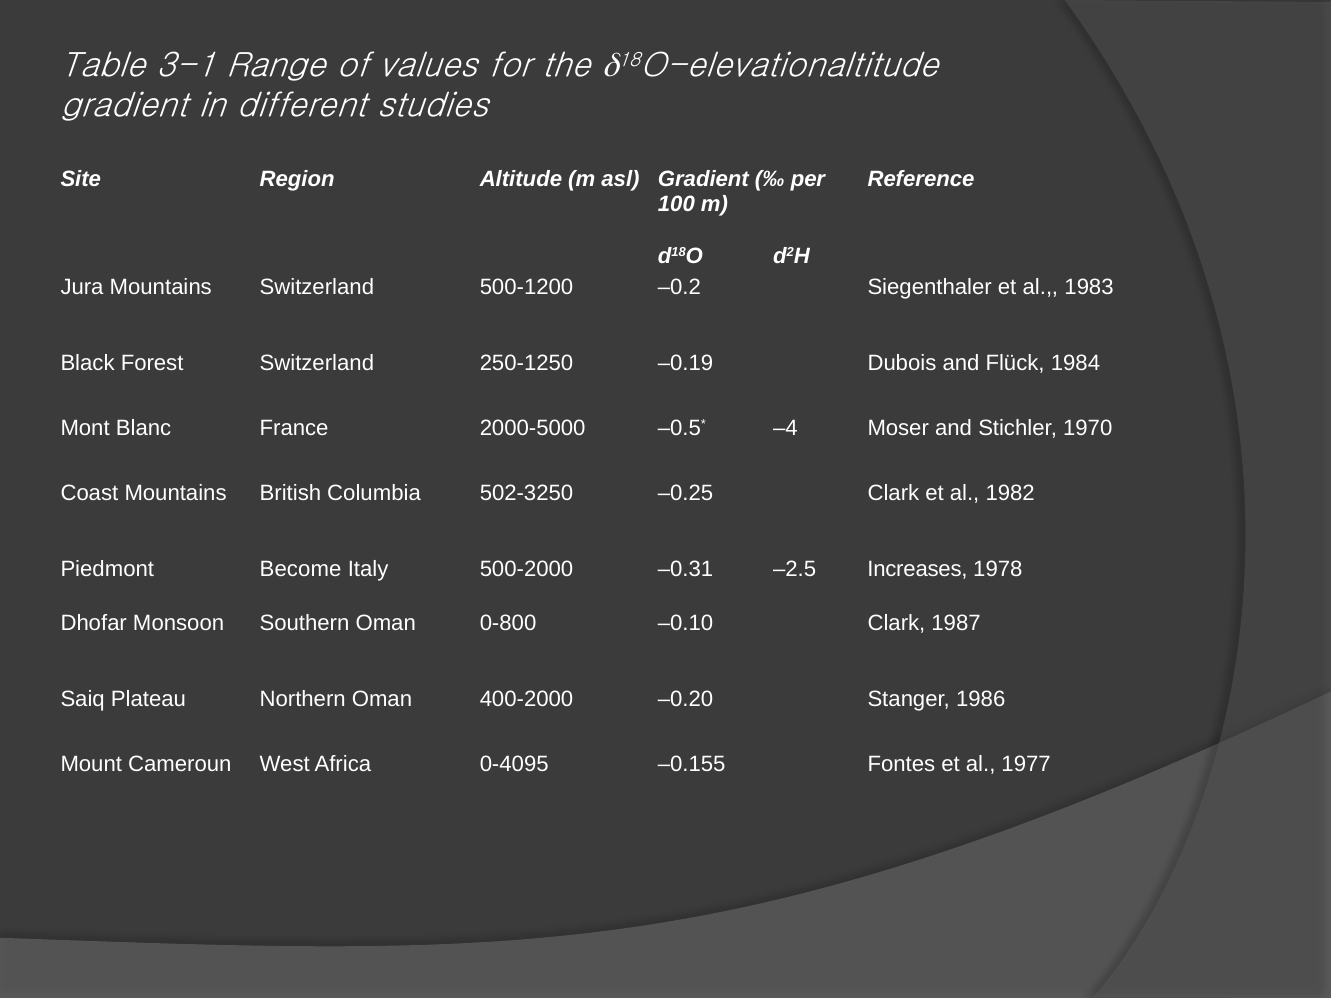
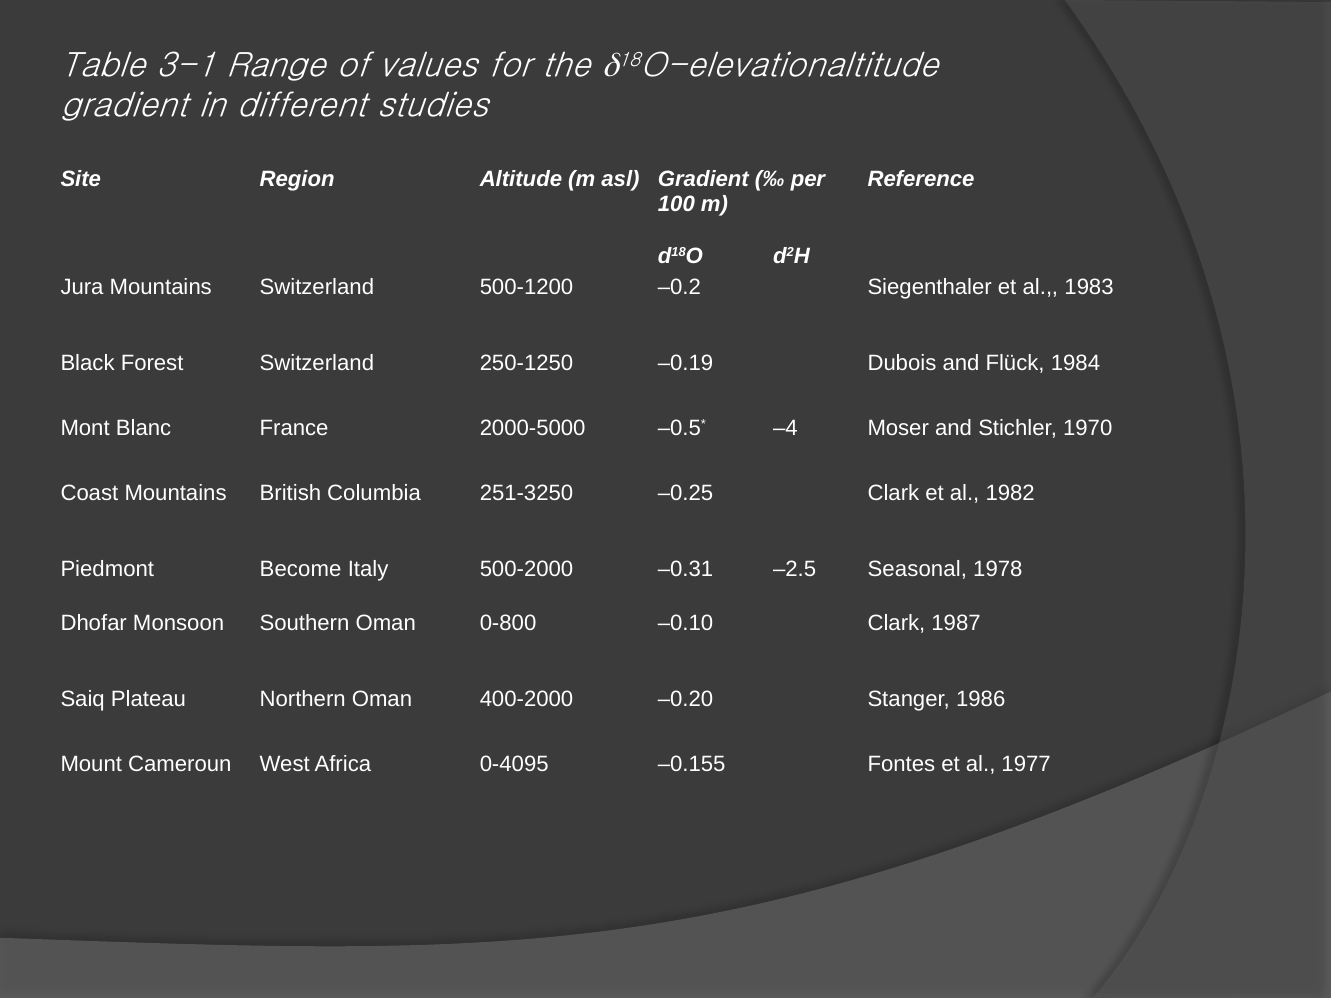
502-3250: 502-3250 -> 251-3250 (526, 493)
Increases: Increases -> Seasonal (917, 570)
